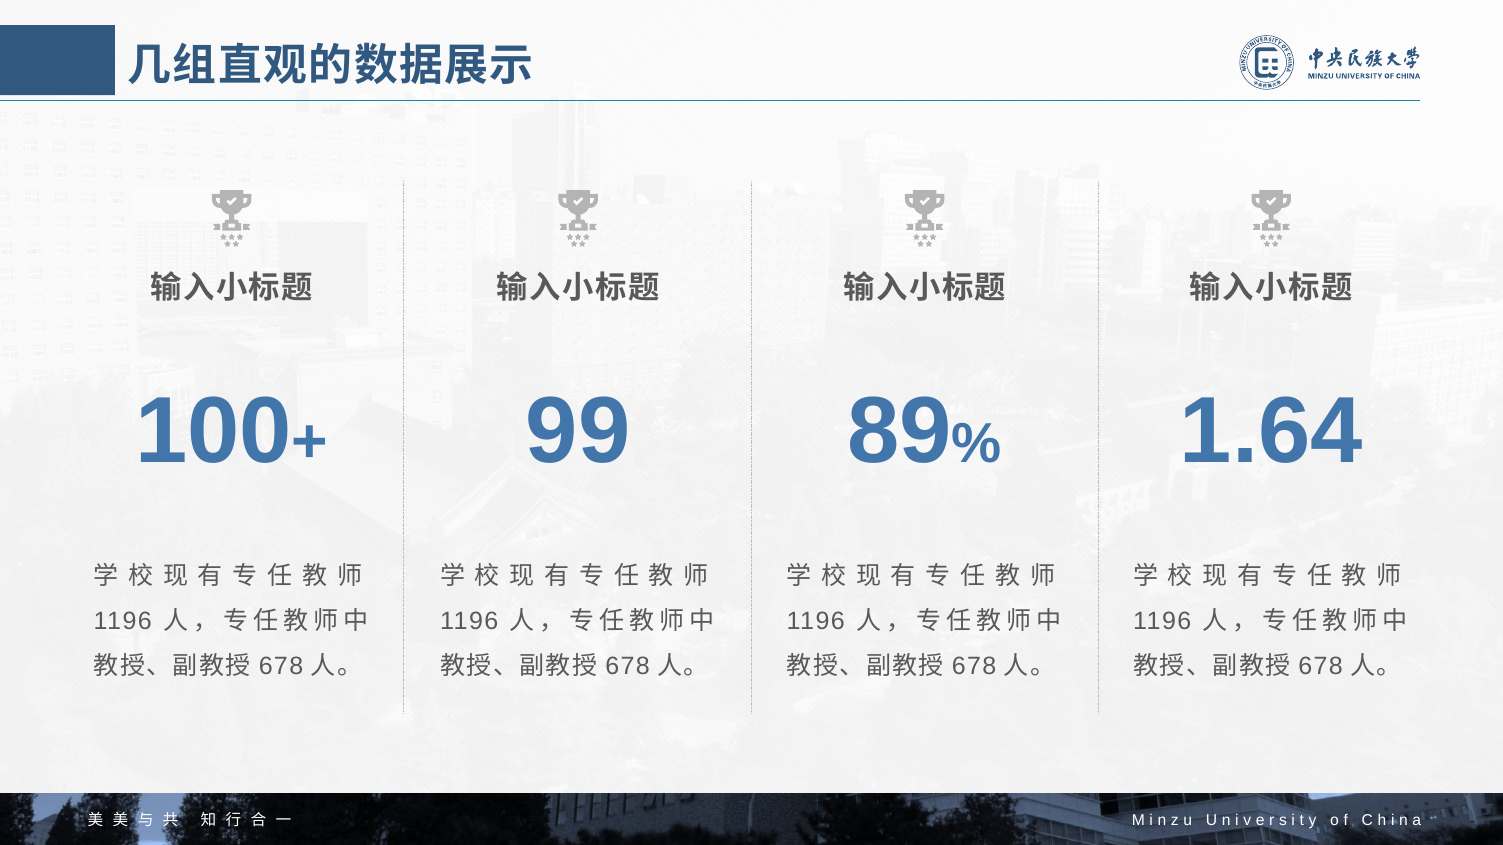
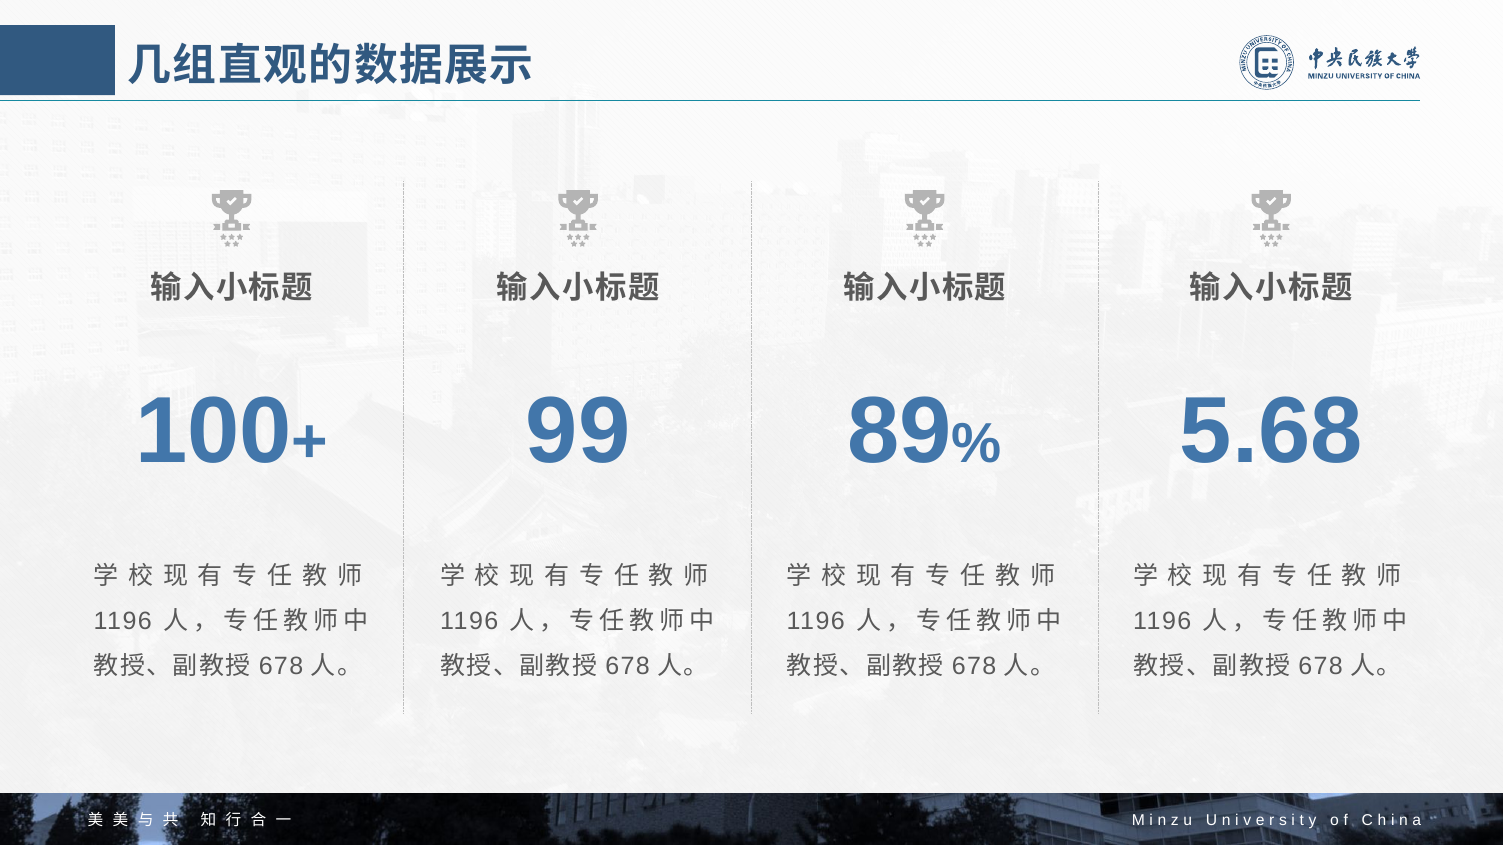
1.64: 1.64 -> 5.68 (1271, 432)
